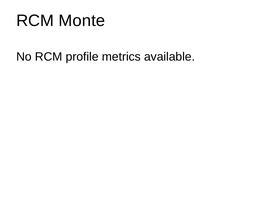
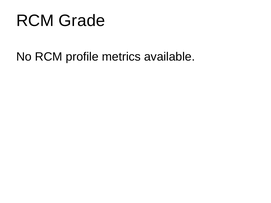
Monte: Monte -> Grade (82, 21)
